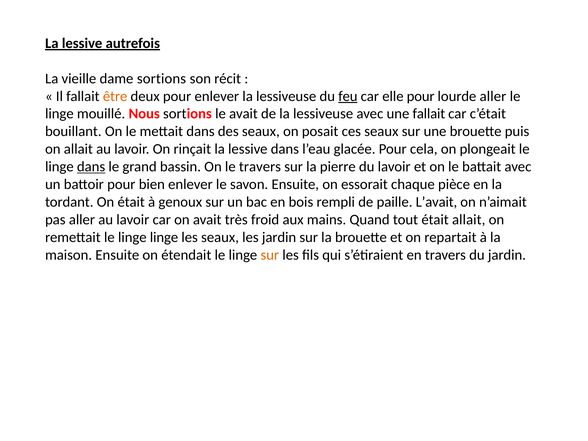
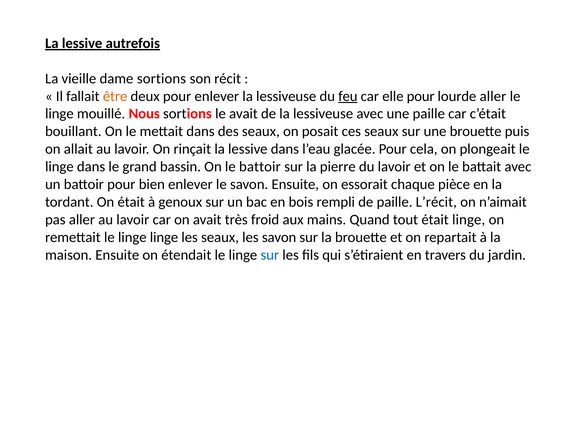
une fallait: fallait -> paille (429, 114)
dans underline: present -> none (91, 167)
le travers: travers -> battoir (260, 167)
L’avait: L’avait -> L’récit (436, 202)
était allait: allait -> linge (469, 220)
les jardin: jardin -> savon (279, 237)
sur colour: orange -> blue (270, 255)
